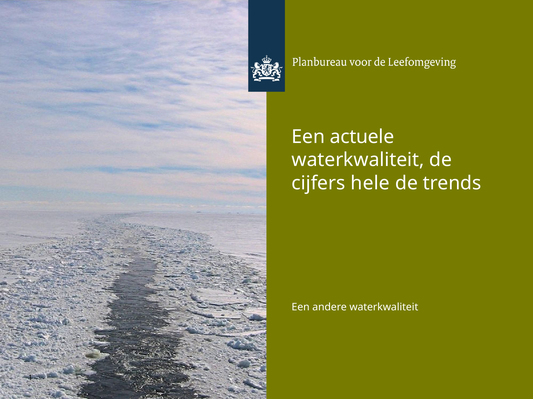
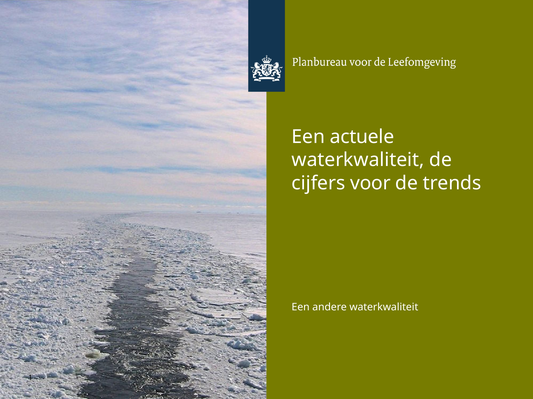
hele: hele -> voor (370, 183)
